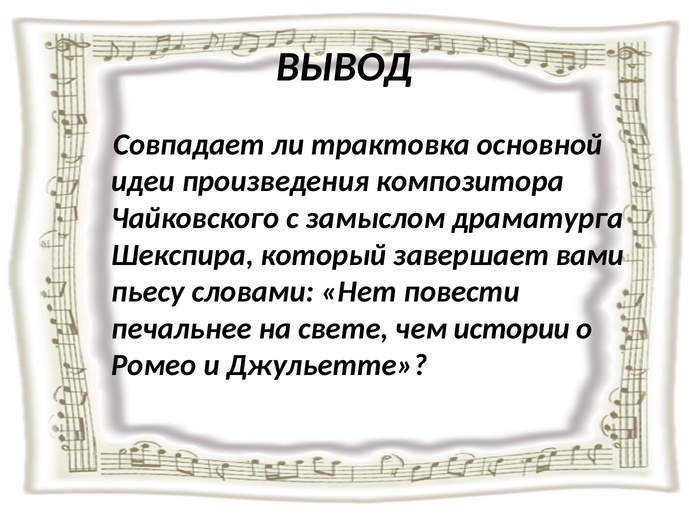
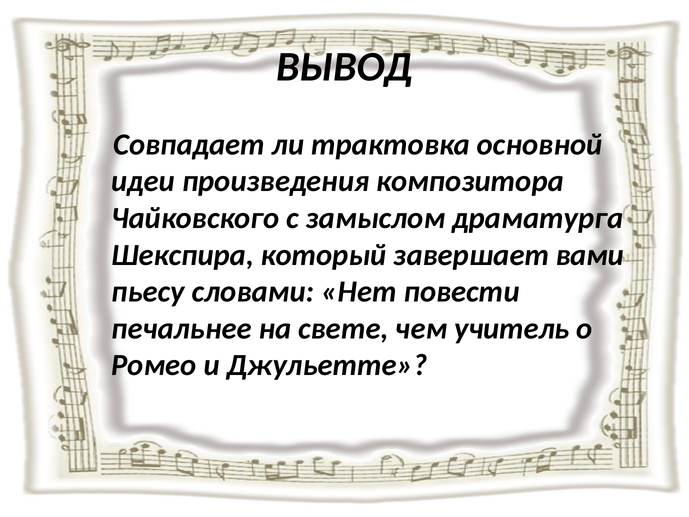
истории: истории -> учитель (512, 328)
